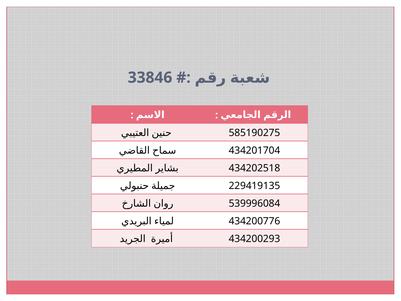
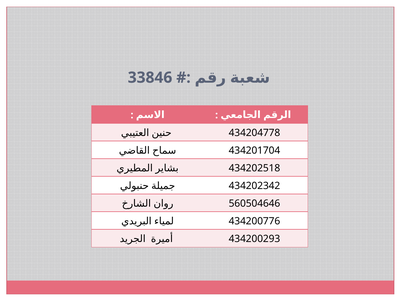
585190275: 585190275 -> 434204778 (254, 133)
229419135: 229419135 -> 434202342 (254, 186)
539996084: 539996084 -> 560504646 (254, 203)
